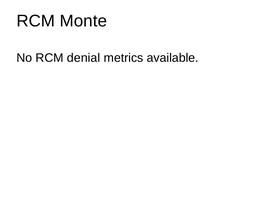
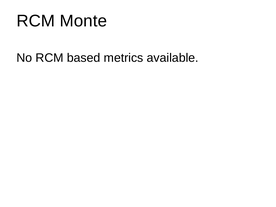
denial: denial -> based (84, 58)
